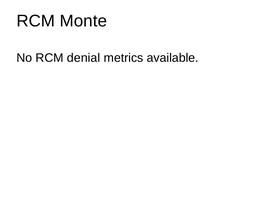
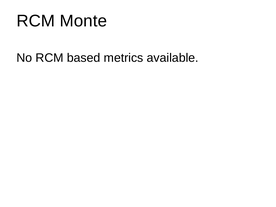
denial: denial -> based (84, 58)
